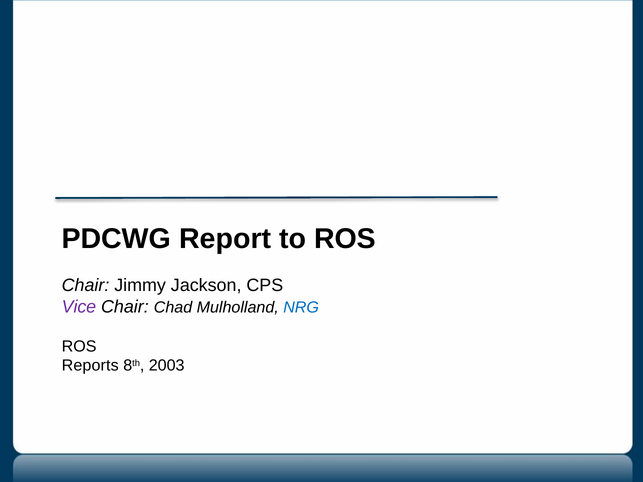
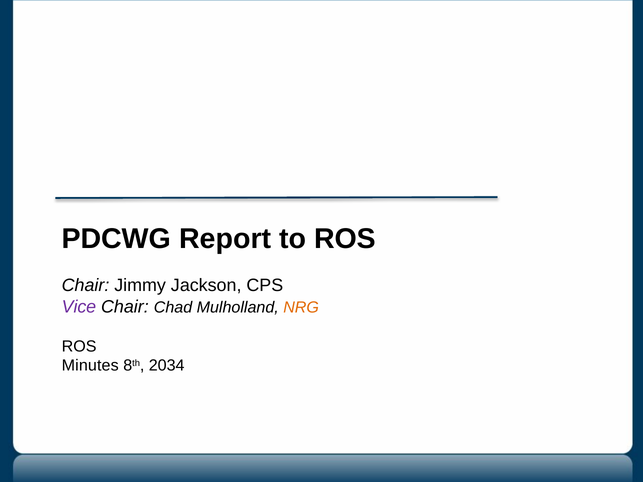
NRG colour: blue -> orange (301, 308)
Reports: Reports -> Minutes (90, 366)
2003: 2003 -> 2034 (167, 366)
